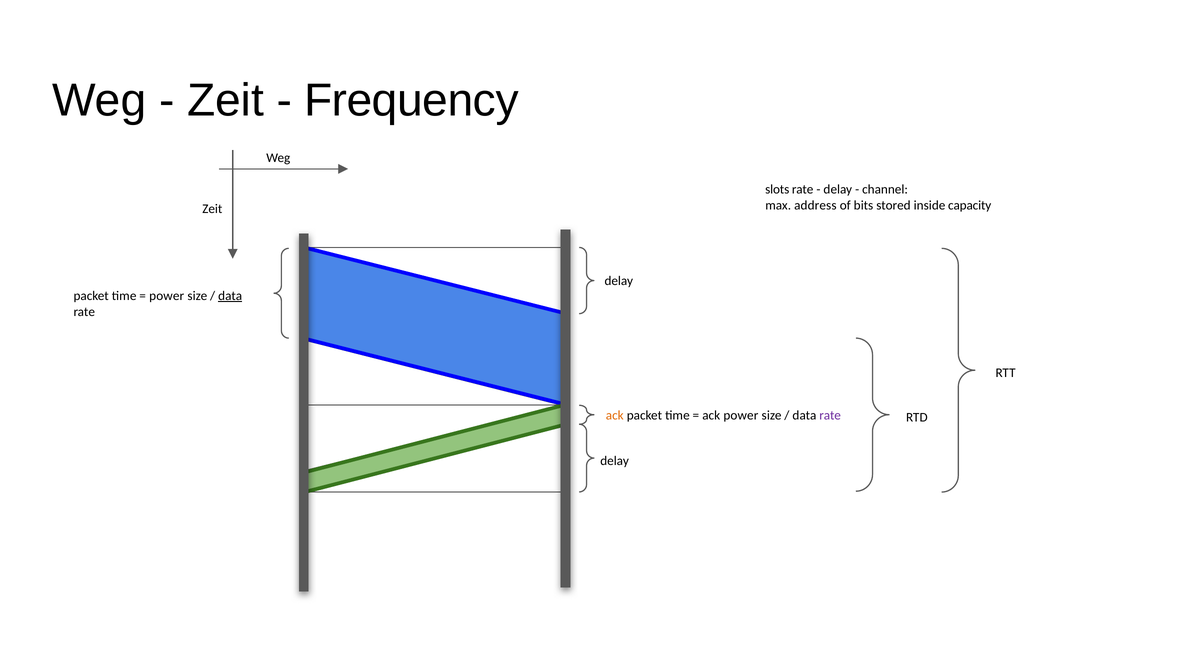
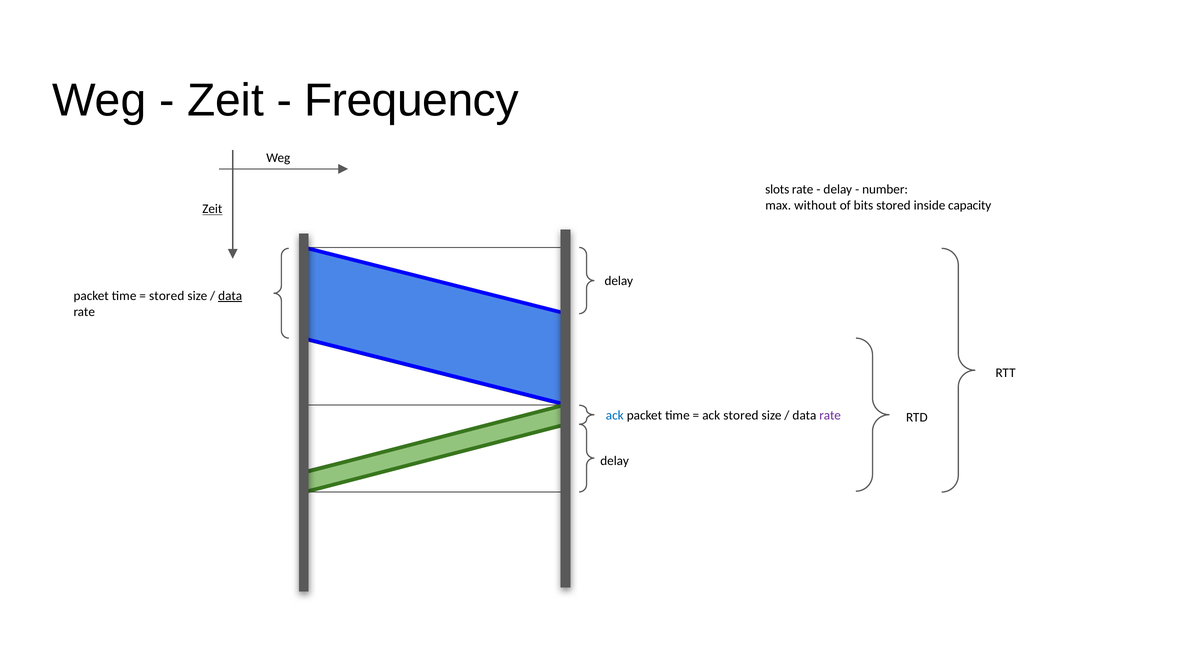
channel: channel -> number (885, 190)
address: address -> without (815, 205)
Zeit underline: none -> present (212, 209)
power: power -> stored (167, 296)
ack colour: orange -> blue (615, 415)
ack power: power -> stored (741, 415)
